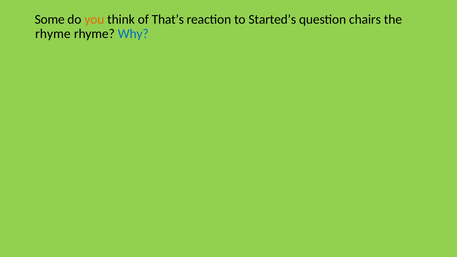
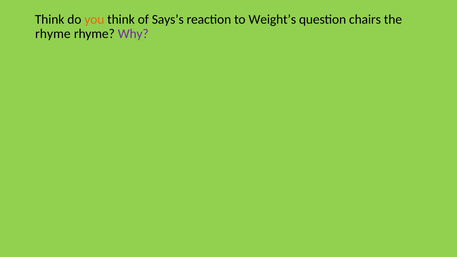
Some: Some -> Think (50, 19)
That’s: That’s -> Says’s (168, 19)
Started’s: Started’s -> Weight’s (272, 19)
Why colour: blue -> purple (133, 34)
